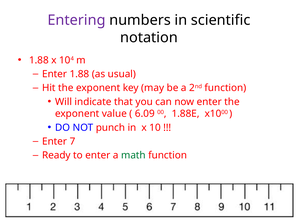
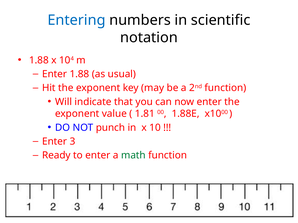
Entering colour: purple -> blue (77, 20)
6.09: 6.09 -> 1.81 (145, 114)
7: 7 -> 3 (72, 142)
